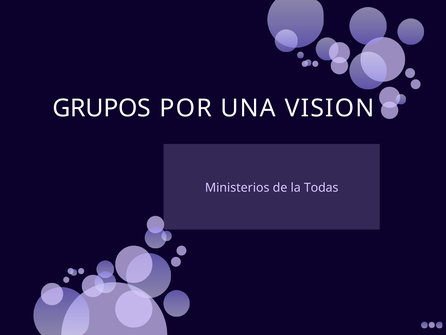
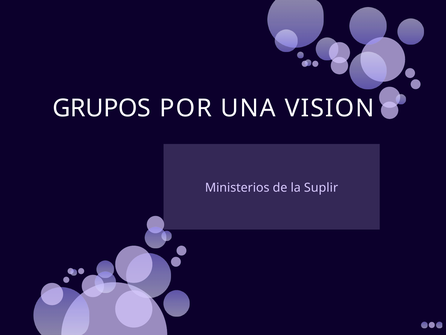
Todas: Todas -> Suplir (321, 187)
